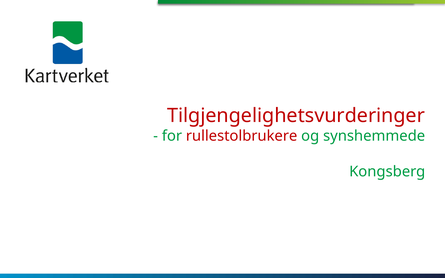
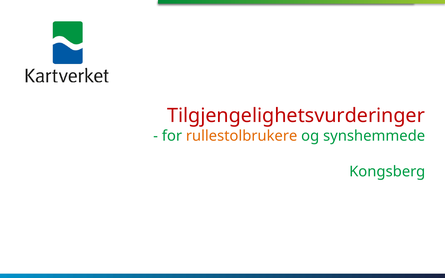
rullestolbrukere colour: red -> orange (242, 136)
